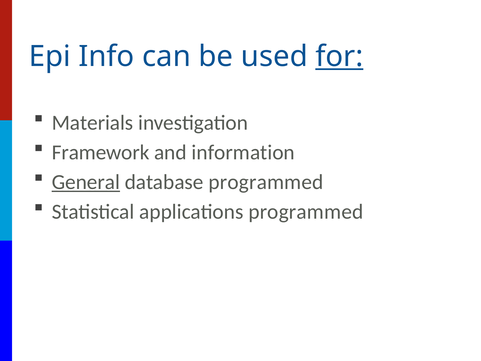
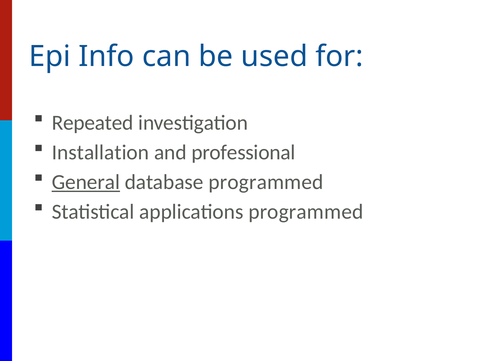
for underline: present -> none (339, 57)
Materials: Materials -> Repeated (93, 123)
Framework: Framework -> Installation (100, 152)
information: information -> professional (243, 152)
